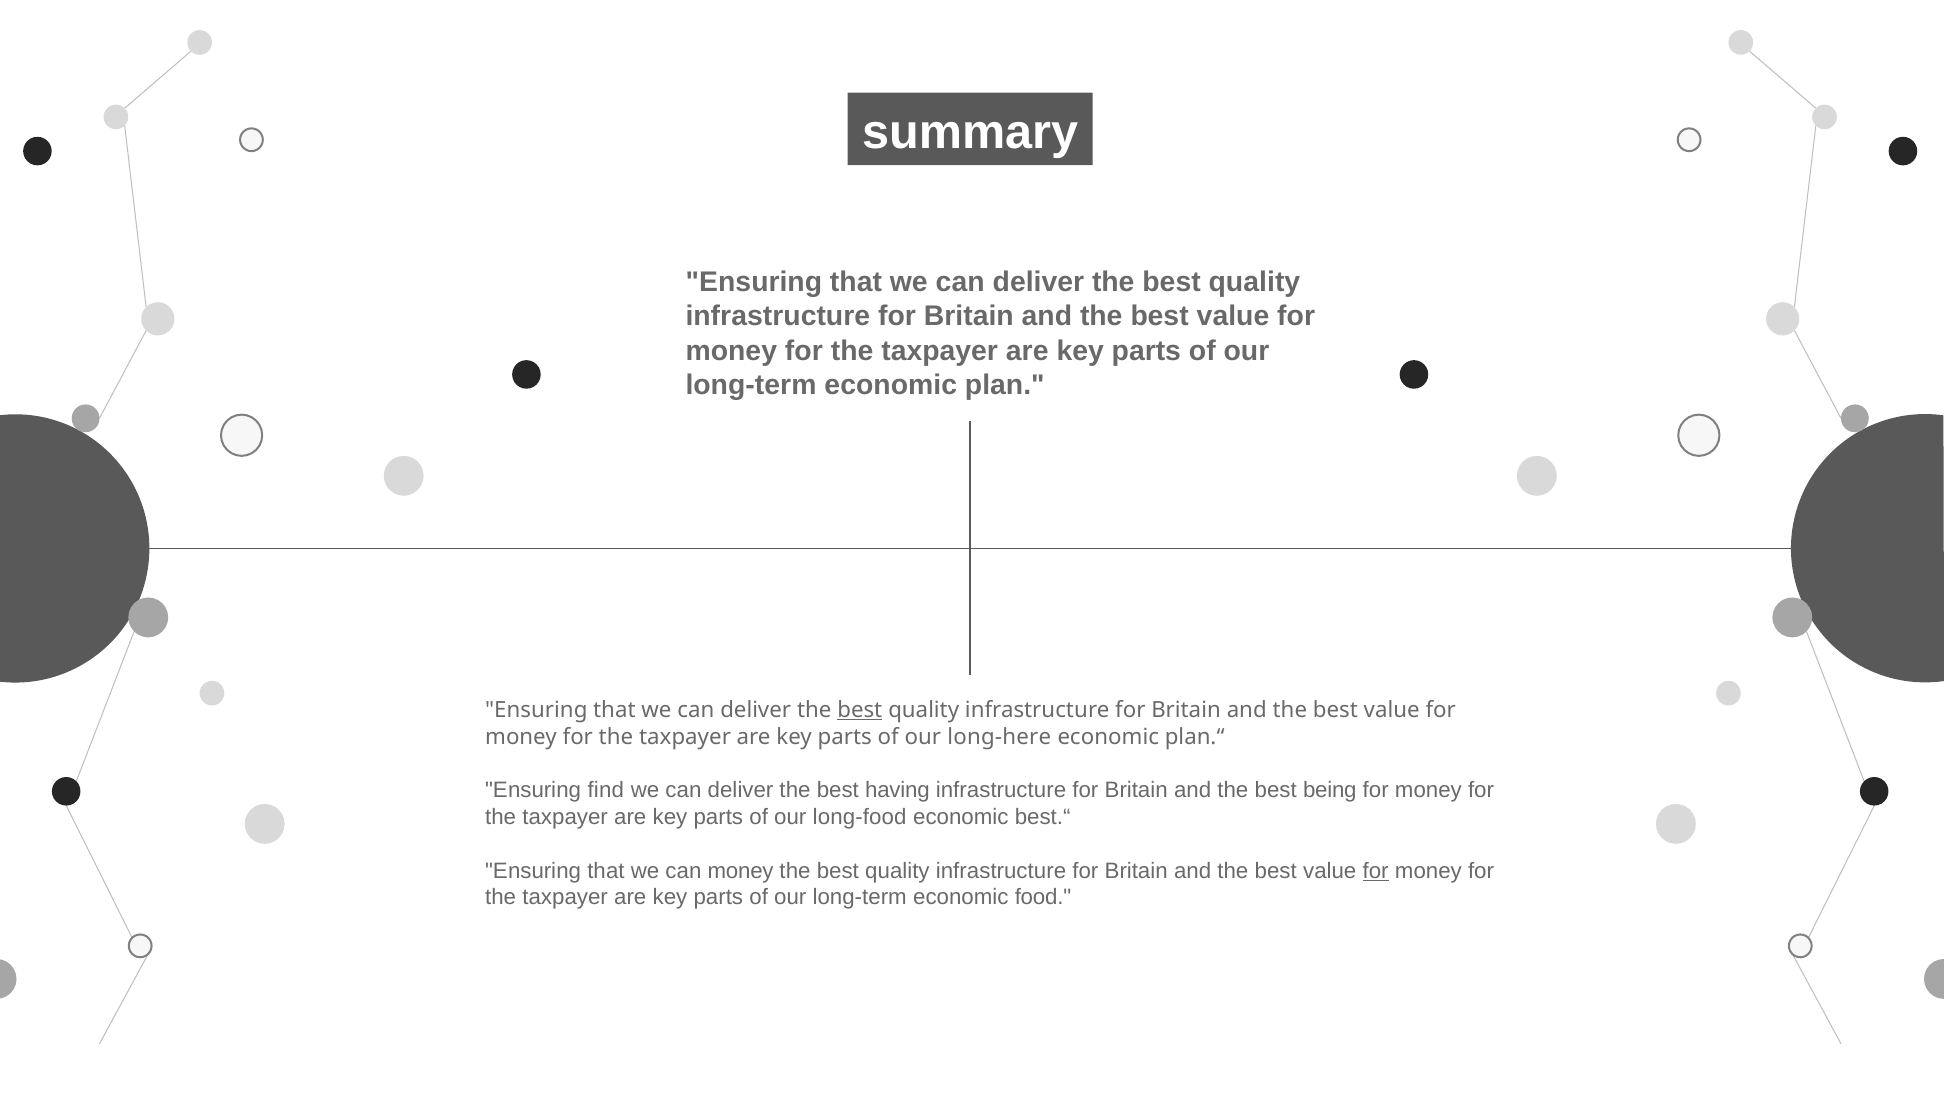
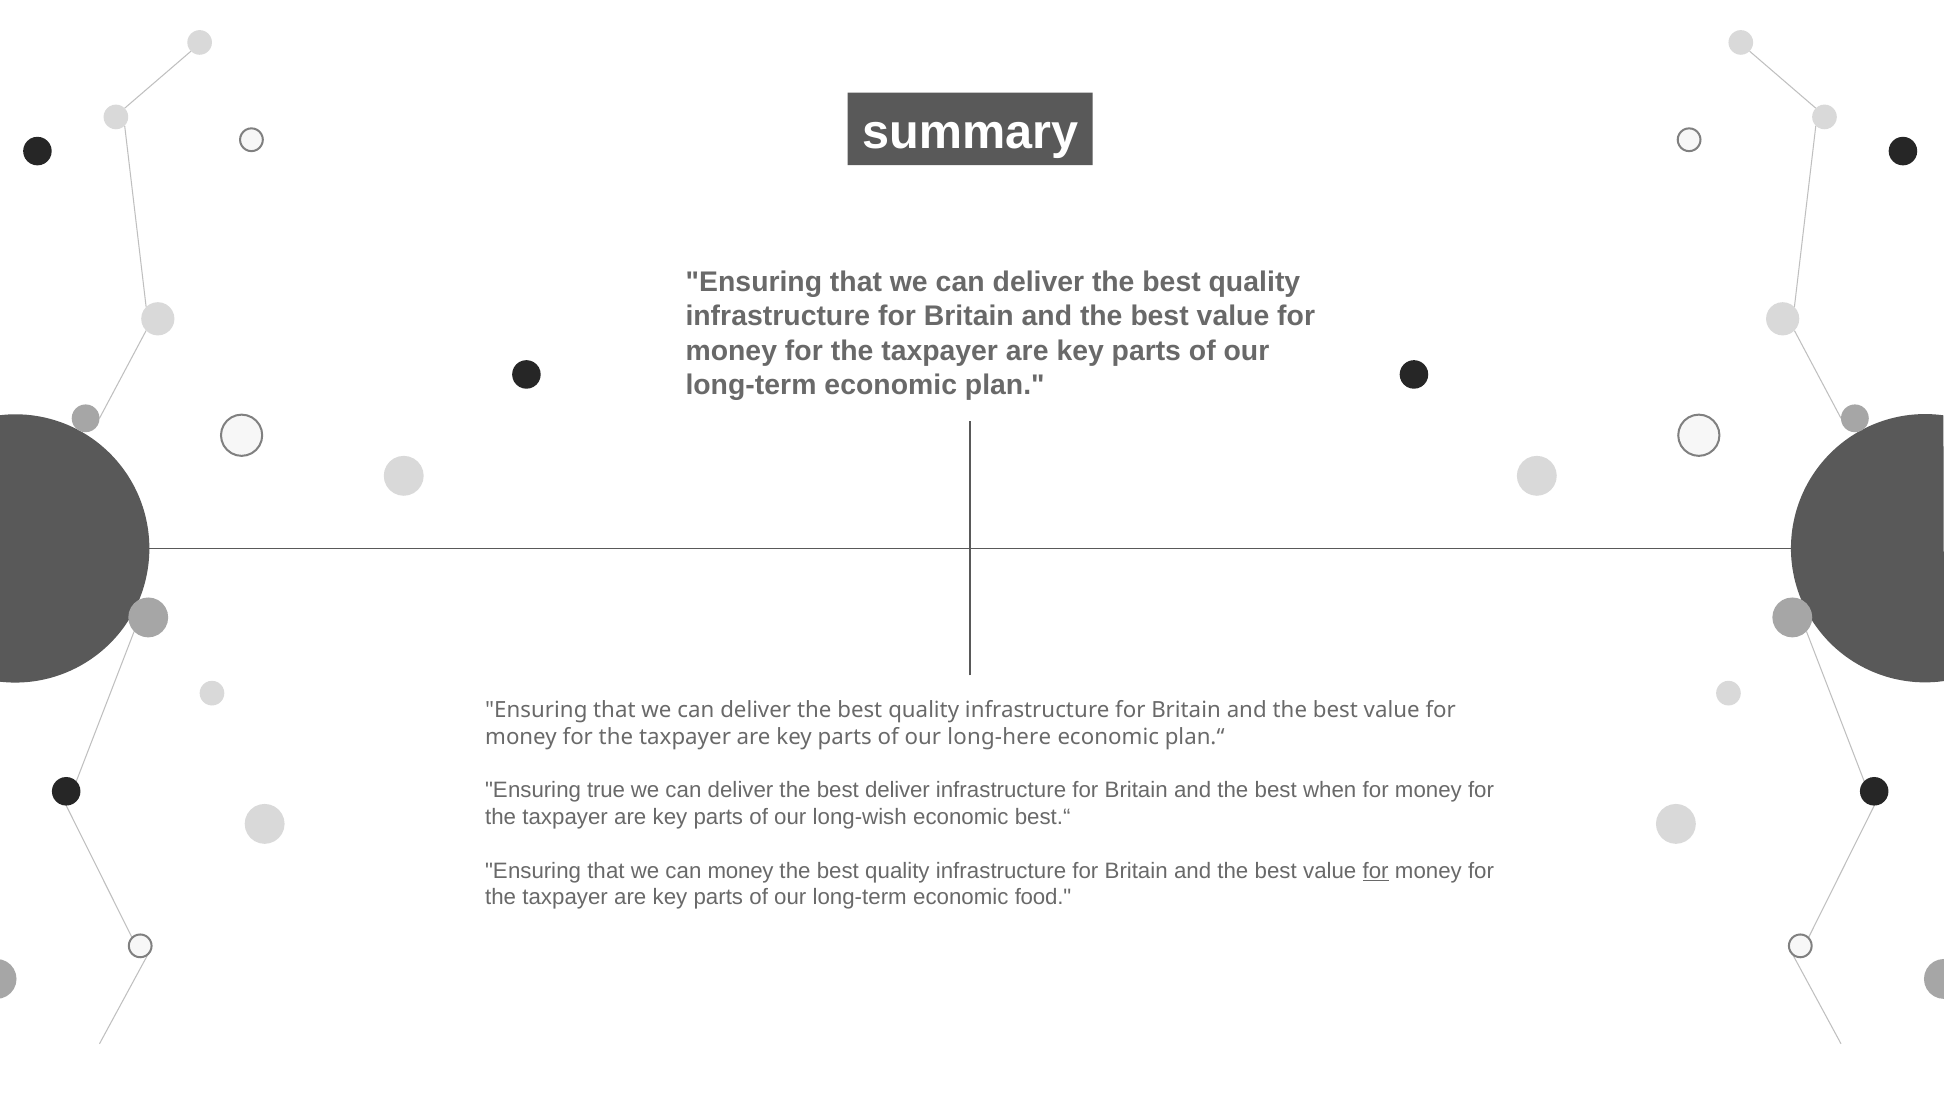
best underline: present -> none (860, 710)
find: find -> true (606, 790)
best having: having -> deliver (897, 790)
being: being -> when (1330, 790)
long-food: long-food -> long-wish (860, 817)
